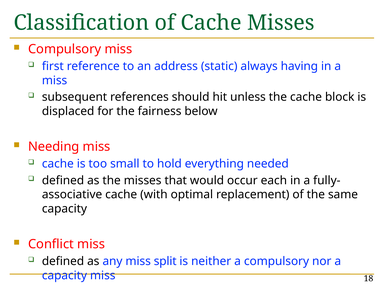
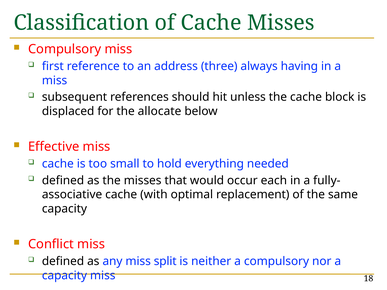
static: static -> three (219, 66)
fairness: fairness -> allocate (160, 111)
Needing: Needing -> Effective (54, 147)
